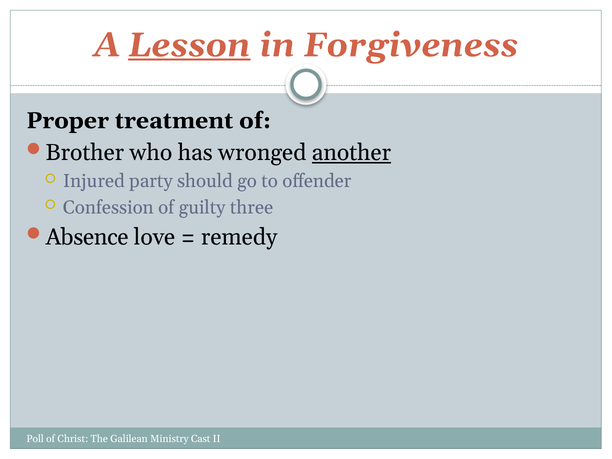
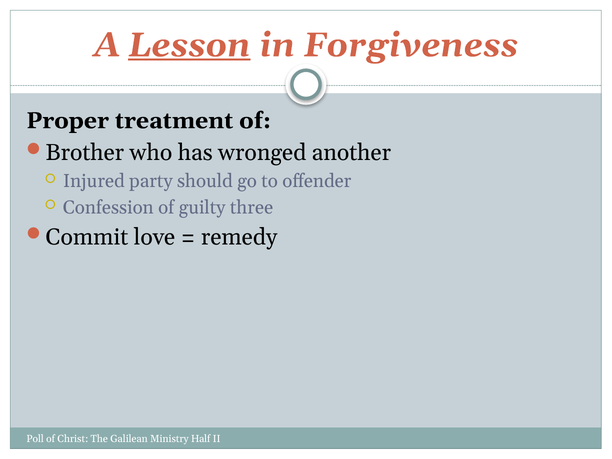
another underline: present -> none (351, 153)
Absence: Absence -> Commit (87, 237)
Cast: Cast -> Half (201, 439)
